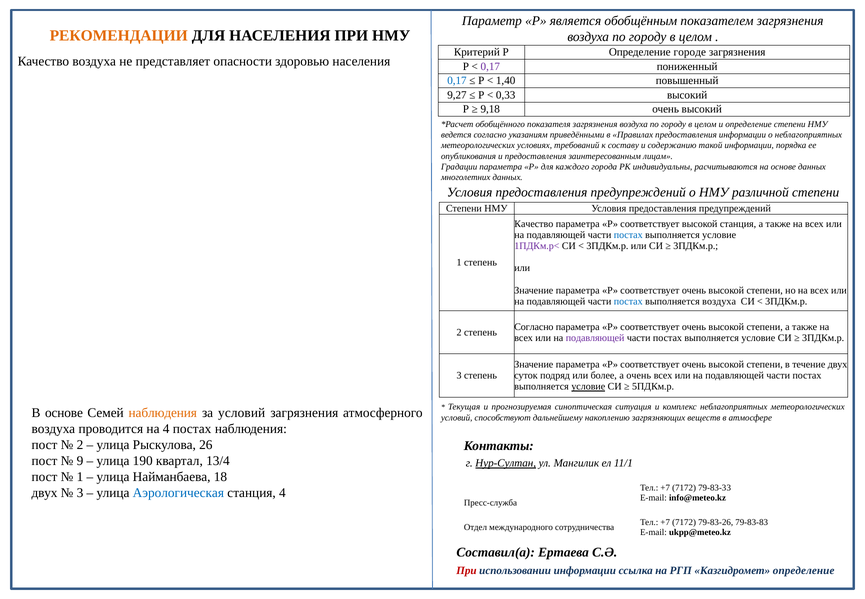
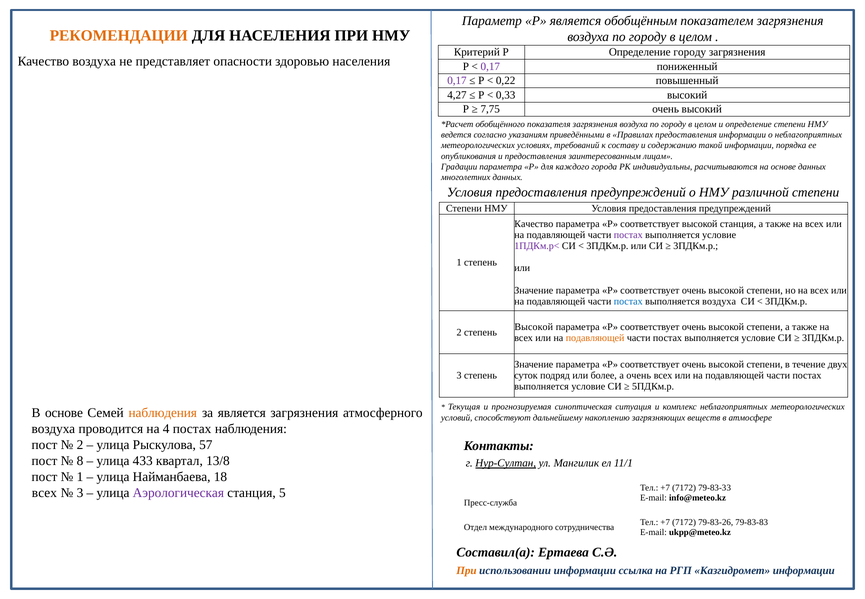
Определение городе: городе -> городу (690, 52)
0,17 colour: blue -> purple (457, 81)
1,40: 1,40 -> 0,22 (506, 81)
9,27: 9,27 -> 4,27 (457, 95)
9,18: 9,18 -> 7,75 (490, 109)
постах colour: blue -> purple (628, 235)
Согласно: Согласно -> Высокой (534, 327)
подавляющей colour: purple -> orange (595, 338)
условие underline: present -> none (588, 387)
за условий: условий -> является (242, 413)
26: 26 -> 57 (206, 445)
9: 9 -> 8 (80, 461)
190: 190 -> 433 (143, 461)
13/4: 13/4 -> 13/8 (218, 461)
двух: двух -> всех (44, 493)
Аэрологическая colour: blue -> purple (178, 493)
станция 4: 4 -> 5 (282, 493)
При colour: red -> orange (466, 570)
Казгидромет определение: определение -> информации (804, 570)
